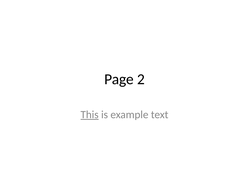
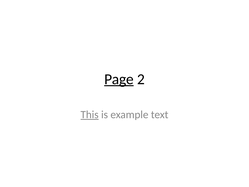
Page underline: none -> present (119, 79)
